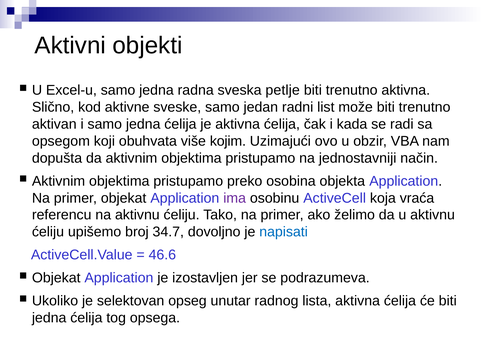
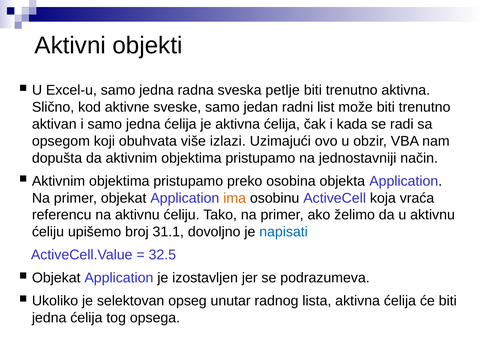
kojim: kojim -> izlazi (228, 141)
ima colour: purple -> orange (235, 198)
34.7: 34.7 -> 31.1 (168, 232)
46.6: 46.6 -> 32.5 (162, 255)
